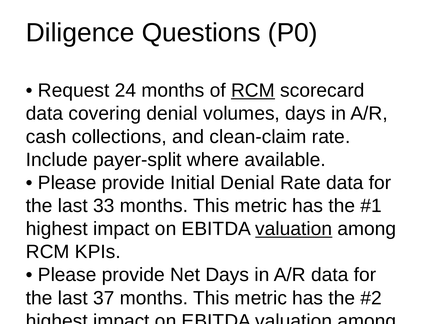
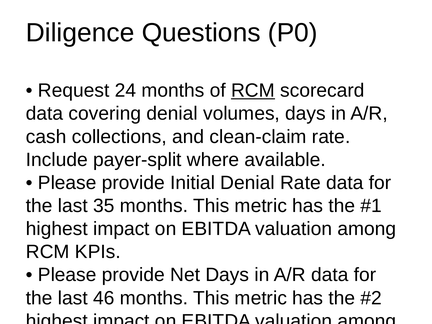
33: 33 -> 35 (104, 206)
valuation underline: present -> none (294, 229)
37: 37 -> 46 (104, 298)
